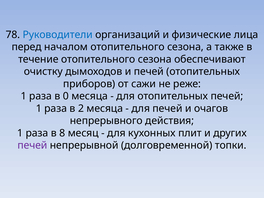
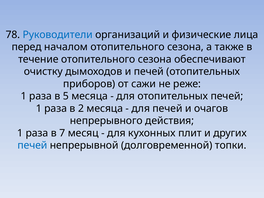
0: 0 -> 5 (66, 96)
8: 8 -> 7 (62, 133)
печей colour: purple -> blue (32, 145)
